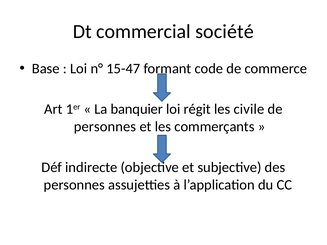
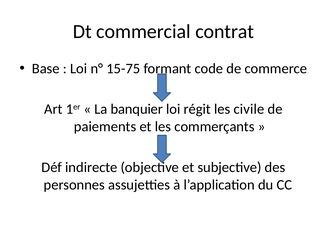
société: société -> contrat (225, 32)
15-47: 15-47 -> 15-75 (123, 69)
personnes: personnes -> paiements (105, 127)
